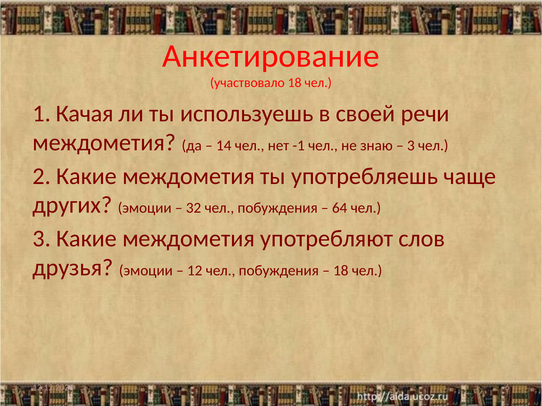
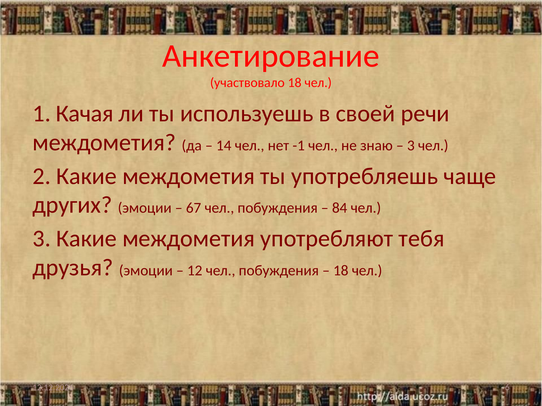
32: 32 -> 67 (194, 208)
64: 64 -> 84 (340, 208)
слов: слов -> тебя (422, 239)
